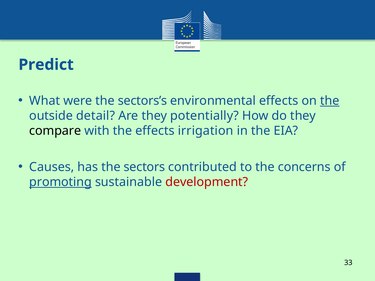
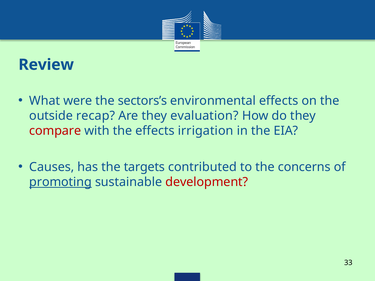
Predict: Predict -> Review (46, 65)
the underline: present -> none (330, 101)
detail: detail -> recap (96, 116)
potentially: potentially -> evaluation (204, 116)
compare colour: black -> red (55, 131)
sectors: sectors -> targets (144, 167)
